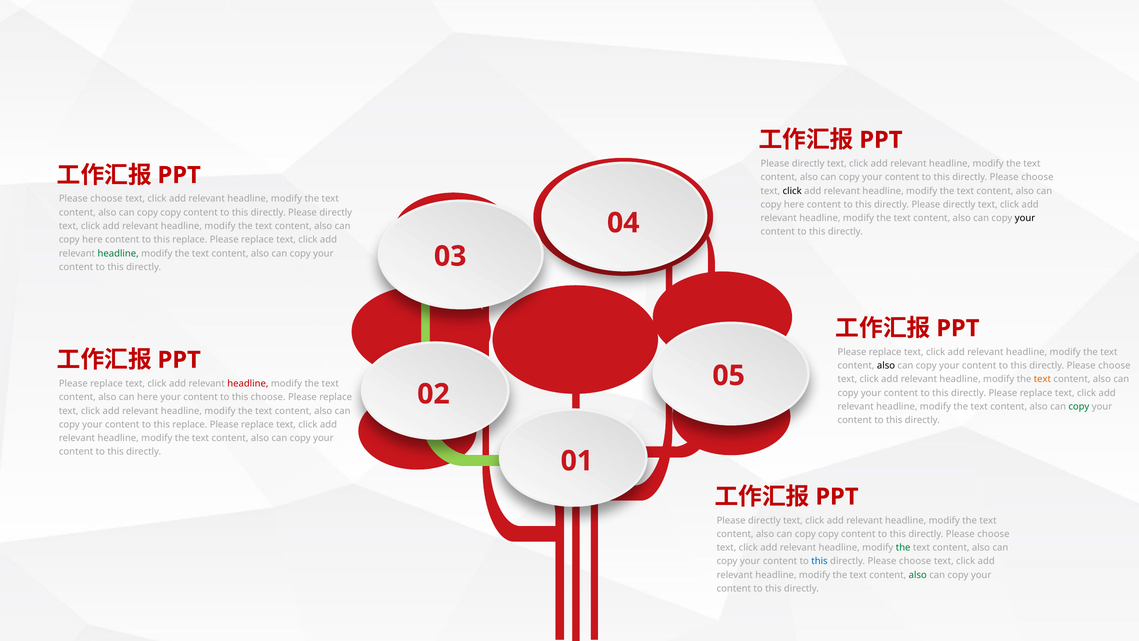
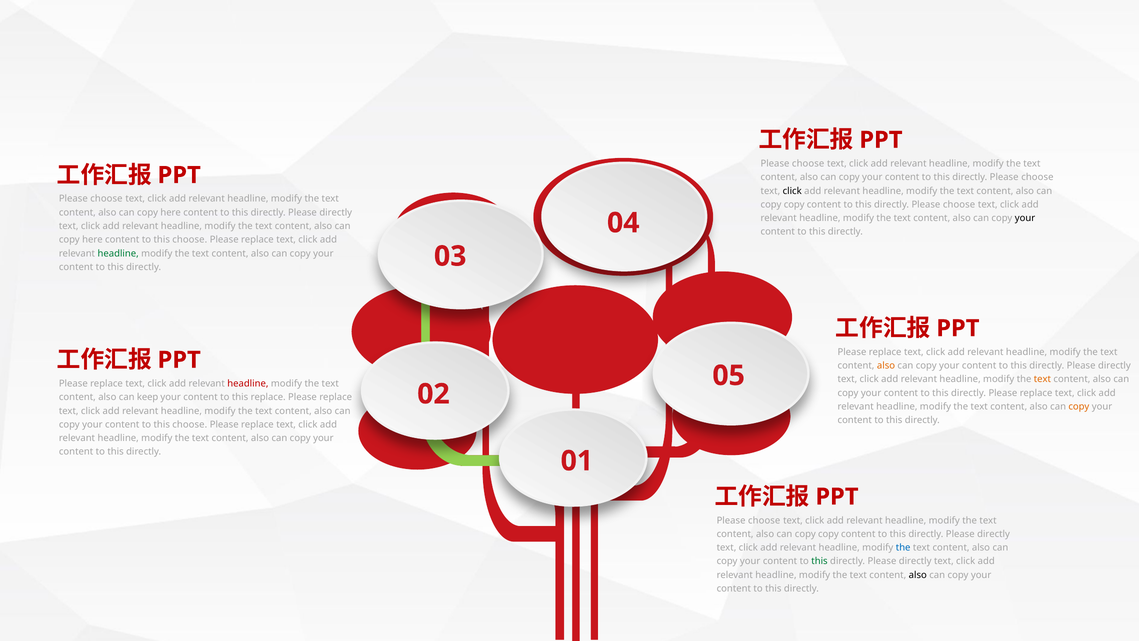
directly: directly -> choose (808, 164)
here: here -> copy (794, 204)
directly: directly -> choose (959, 204)
copy: copy -> here (171, 212)
replace: replace -> choose (190, 240)
also colour: black -> orange (886, 365)
choose: choose -> directly (1114, 365)
can here: here -> keep (148, 397)
this choose: choose -> replace (268, 397)
copy colour: green -> orange (1079, 406)
replace: replace -> choose (190, 424)
directly: directly -> choose (764, 520)
choose: choose -> directly (994, 534)
the colour: green -> blue (903, 547)
this colour: blue -> green (819, 561)
choose: choose -> directly (915, 561)
also colour: green -> black (918, 575)
